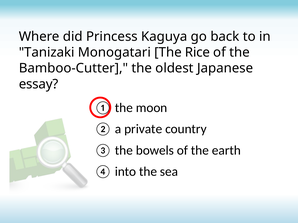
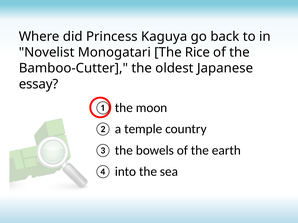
Tanizaki: Tanizaki -> Novelist (47, 52)
private: private -> temple (143, 129)
